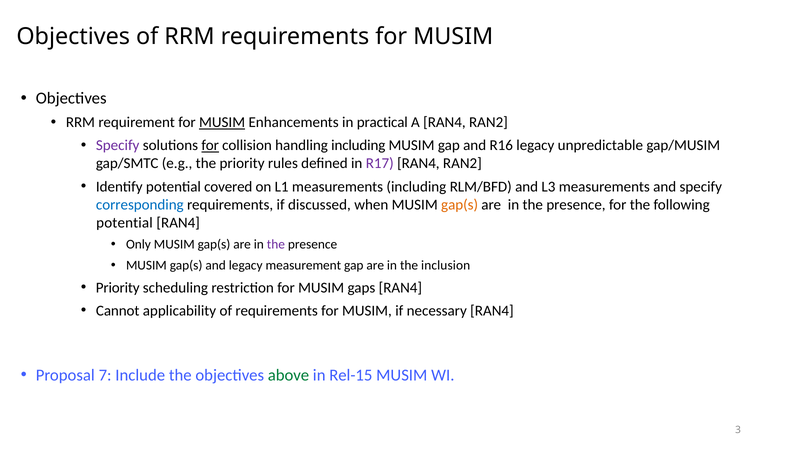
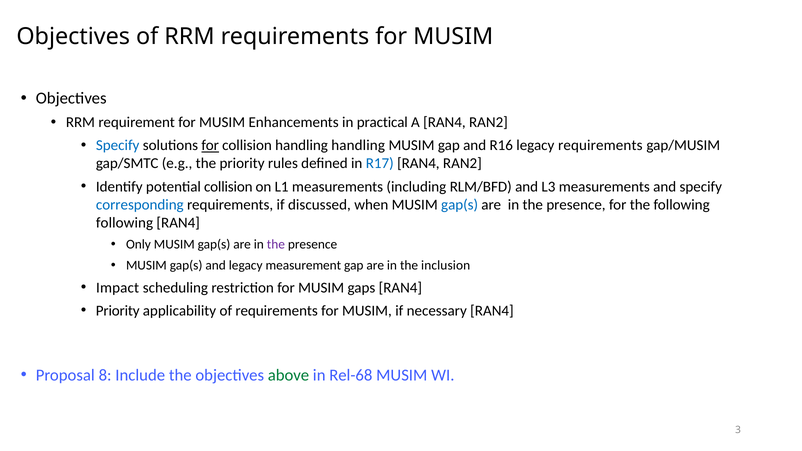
MUSIM underline: present -> none (222, 122)
Specify colour: purple -> blue (118, 146)
handling including: including -> handling (358, 146)
legacy unpredictable: unpredictable -> requirements (600, 146)
R17 colour: purple -> blue (380, 164)
potential covered: covered -> collision (228, 187)
gap(s colour: orange -> blue (460, 205)
potential: potential -> following (125, 223)
Priority: Priority -> Impact (118, 288)
Cannot: Cannot -> Priority (118, 311)
7: 7 -> 8 (105, 375)
Rel-15: Rel-15 -> Rel-68 (351, 375)
